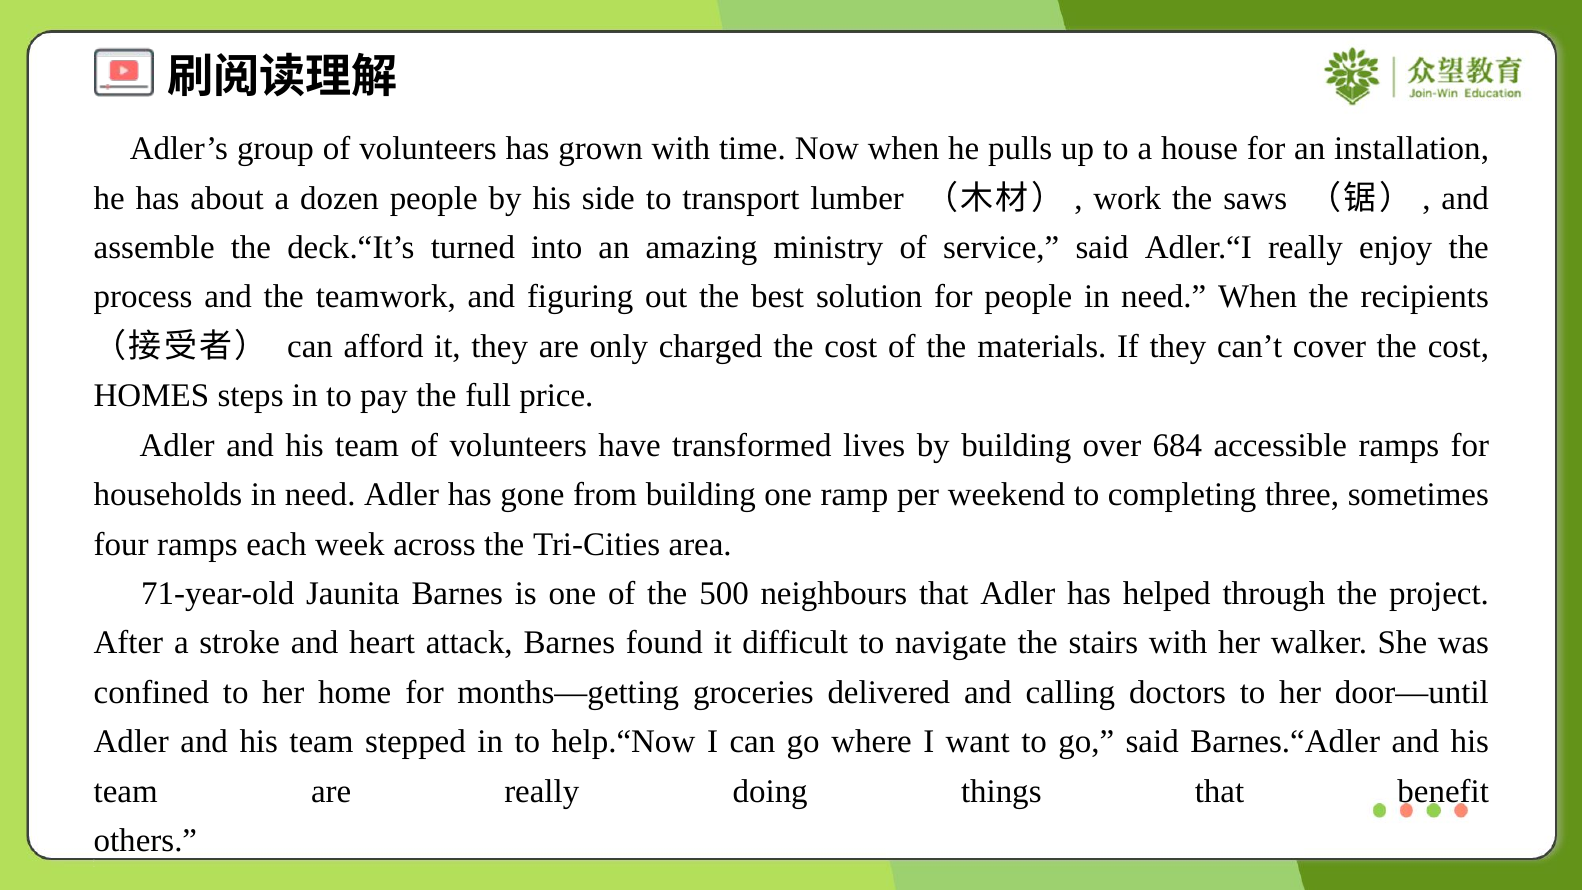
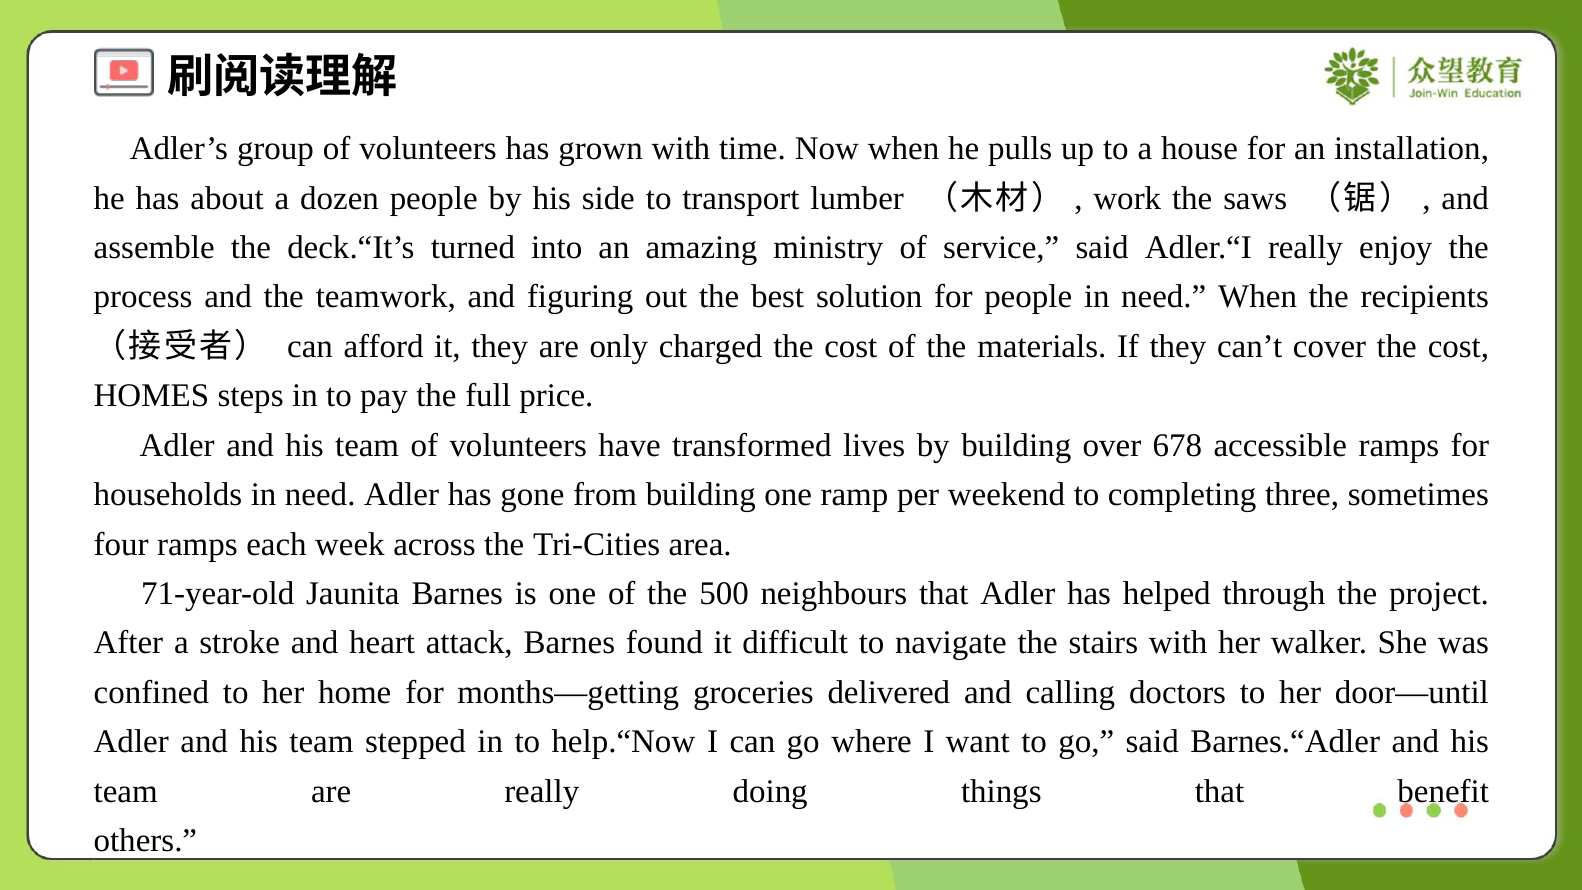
684: 684 -> 678 (1177, 445)
